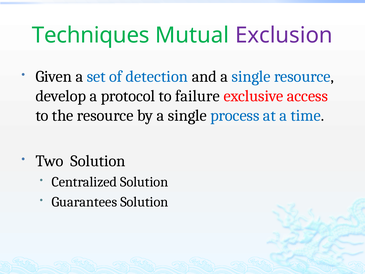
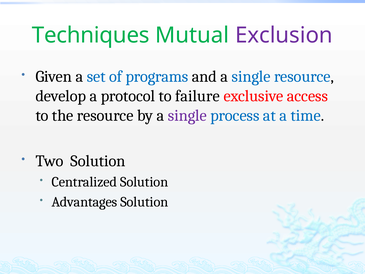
detection: detection -> programs (157, 77)
single colour: black -> purple (187, 115)
Guarantees: Guarantees -> Advantages (84, 202)
